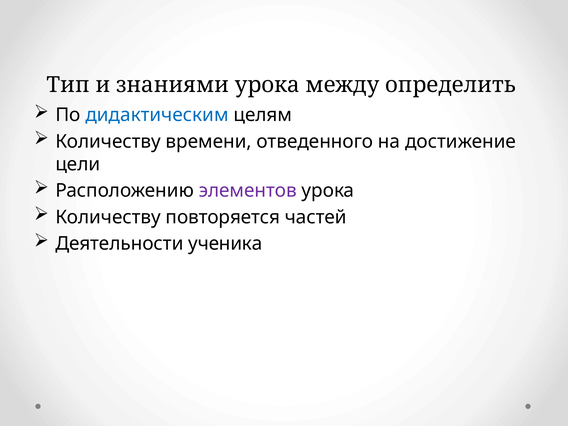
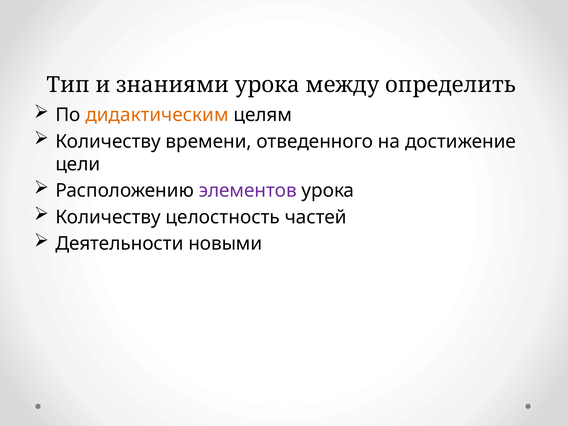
дидактическим colour: blue -> orange (157, 115)
повторяется: повторяется -> целостность (223, 217)
ученика: ученика -> новыми (225, 244)
